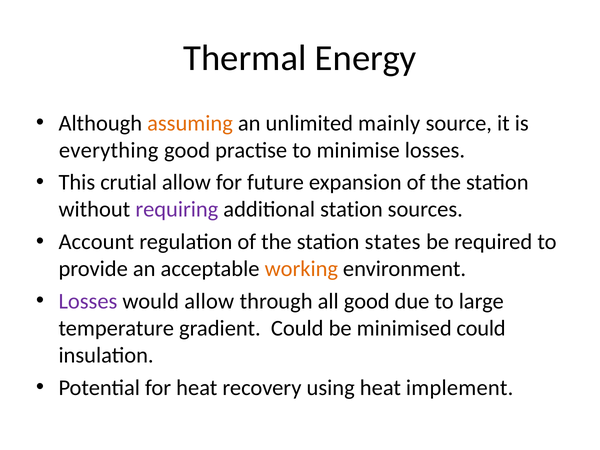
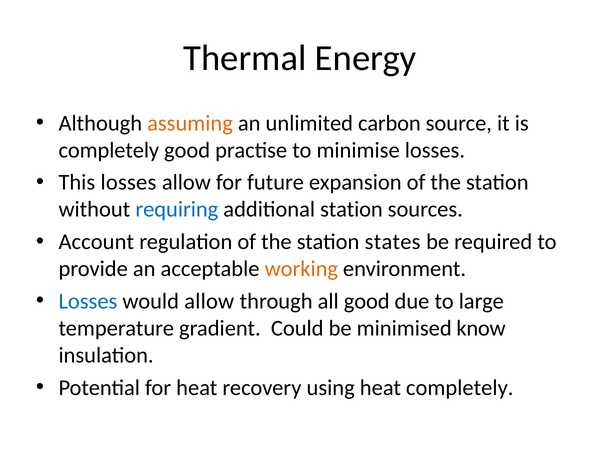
mainly: mainly -> carbon (389, 123)
everything: everything -> completely (109, 150)
This crutial: crutial -> losses (128, 182)
requiring colour: purple -> blue (177, 209)
Losses colour: purple -> blue (88, 301)
minimised could: could -> know (481, 328)
heat implement: implement -> completely (460, 388)
